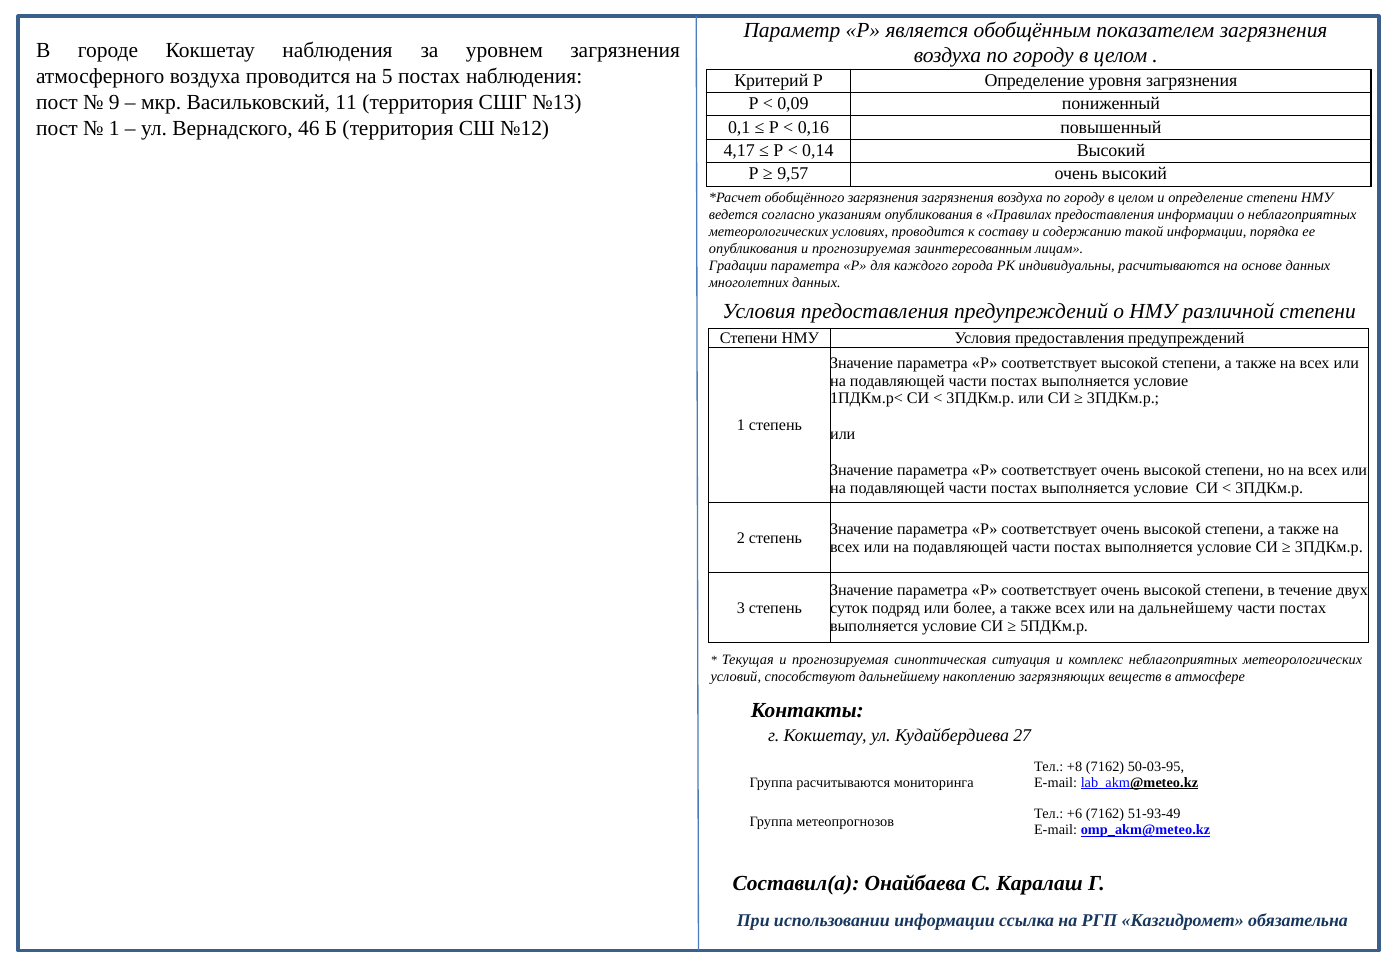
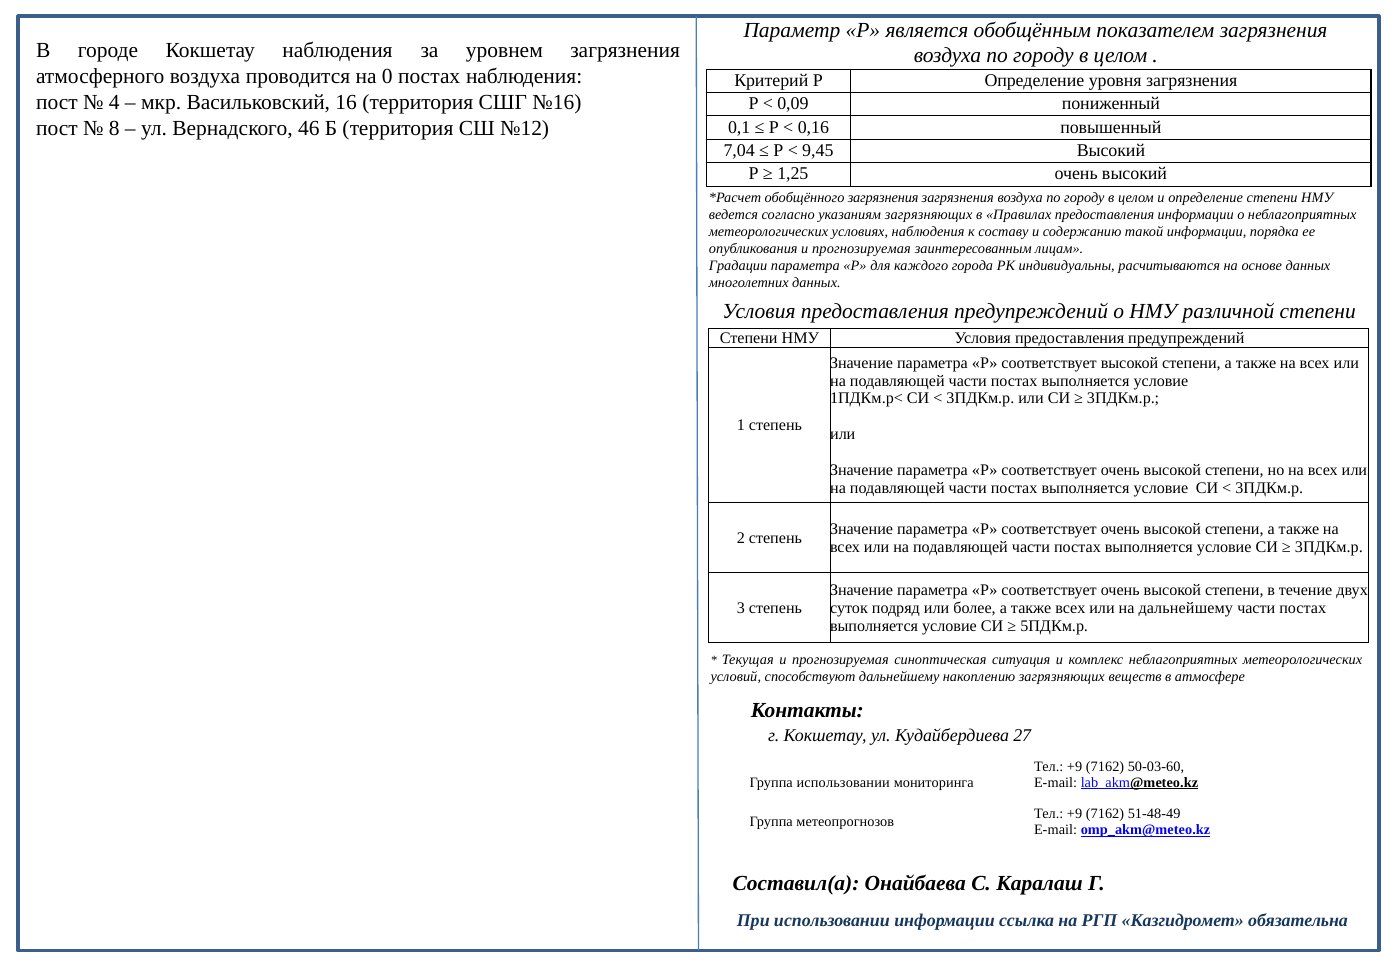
5: 5 -> 0 (387, 77)
9: 9 -> 4 (114, 102)
11: 11 -> 16 (346, 102)
№13: №13 -> №16 (557, 102)
1: 1 -> 8 (114, 128)
4,17: 4,17 -> 7,04 (739, 151)
0,14: 0,14 -> 9,45 (818, 151)
9,57: 9,57 -> 1,25 (793, 174)
указаниям опубликования: опубликования -> загрязняющих (929, 214)
условиях проводится: проводится -> наблюдения (928, 232)
+8: +8 -> +9 (1075, 767)
50-03-95: 50-03-95 -> 50-03-60 (1156, 767)
Группа расчитываются: расчитываются -> использовании (843, 782)
+6: +6 -> +9 (1075, 814)
51-93-49: 51-93-49 -> 51-48-49 (1154, 814)
